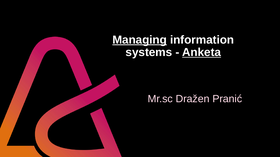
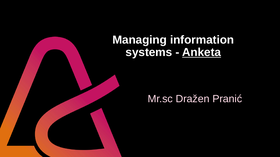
Managing underline: present -> none (140, 40)
